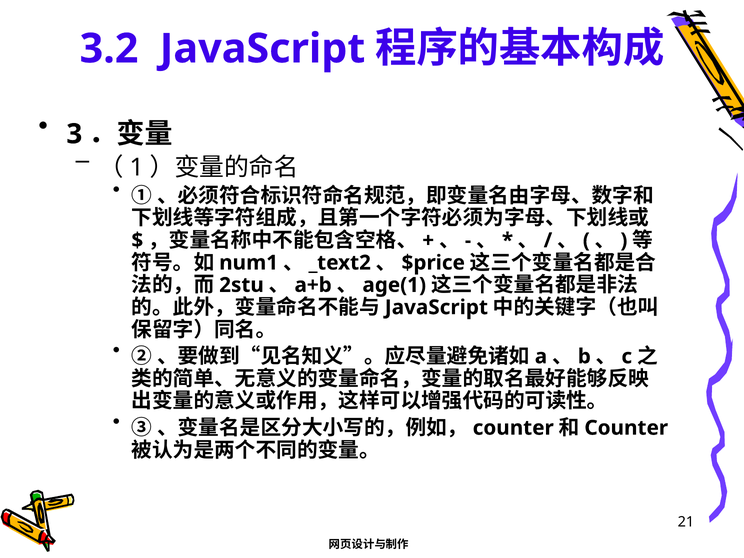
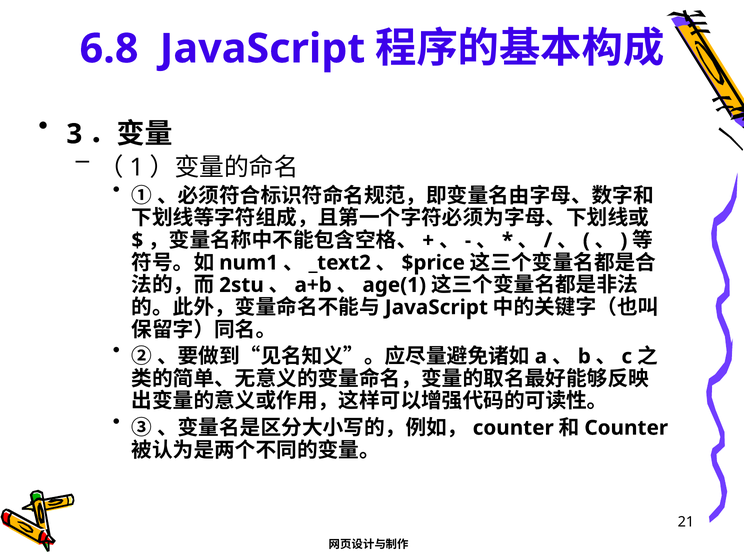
3.2: 3.2 -> 6.8 (109, 49)
